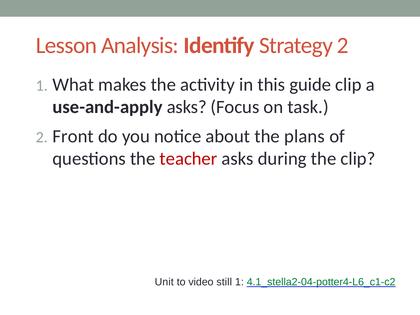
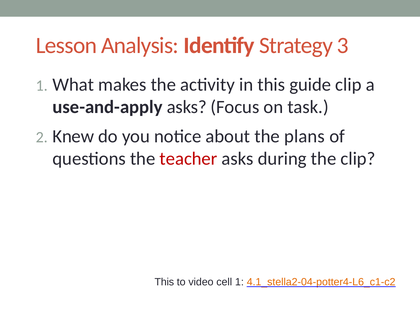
Strategy 2: 2 -> 3 (343, 45)
Front: Front -> Knew (73, 136)
Unit: Unit -> This (164, 282)
still: still -> cell (224, 282)
4.1_stella2-04-potter4-L6_c1-c2 colour: green -> orange (321, 282)
